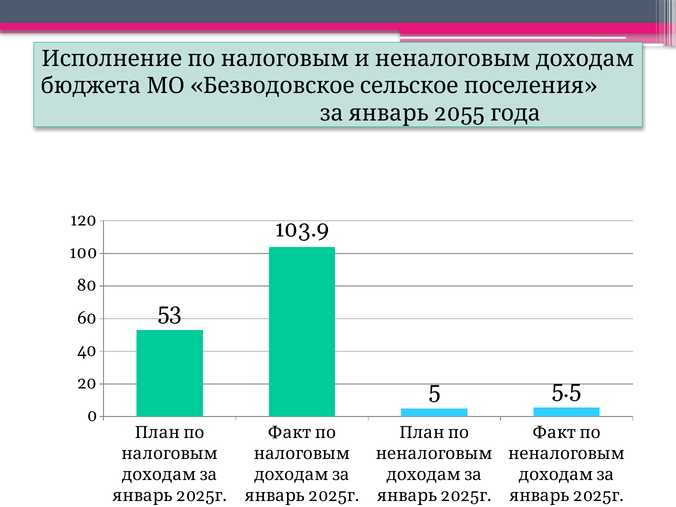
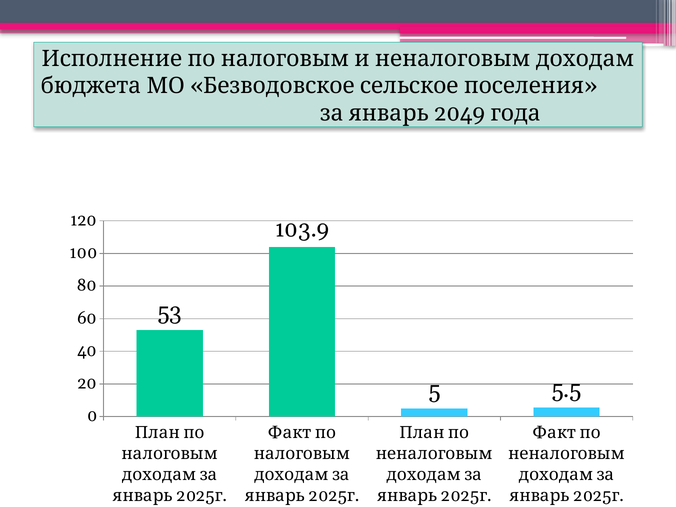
2055: 2055 -> 2049 (459, 113)
